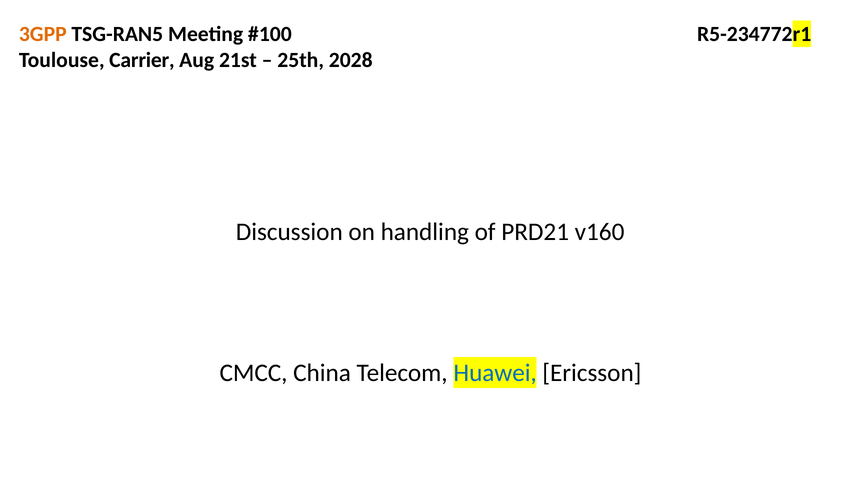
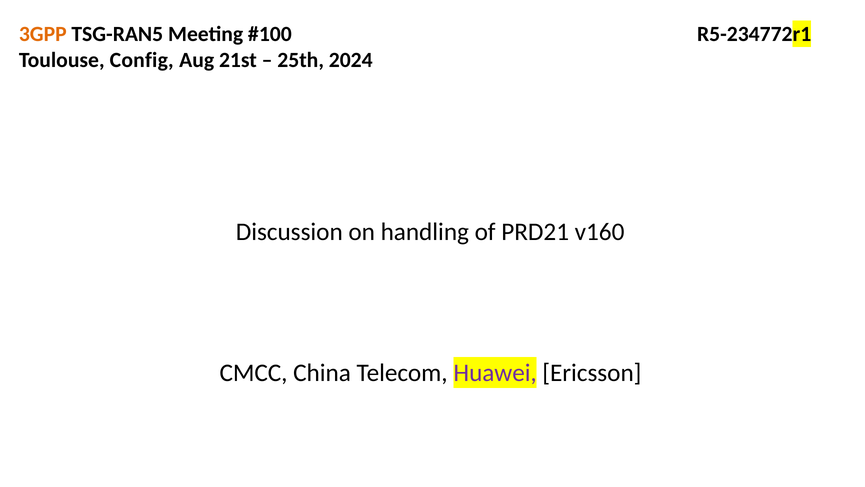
Carrier: Carrier -> Config (142, 60)
2028: 2028 -> 2024 (351, 60)
Huawei colour: blue -> purple (495, 372)
